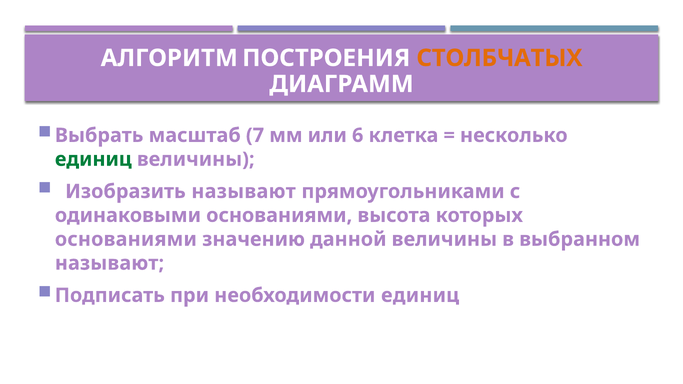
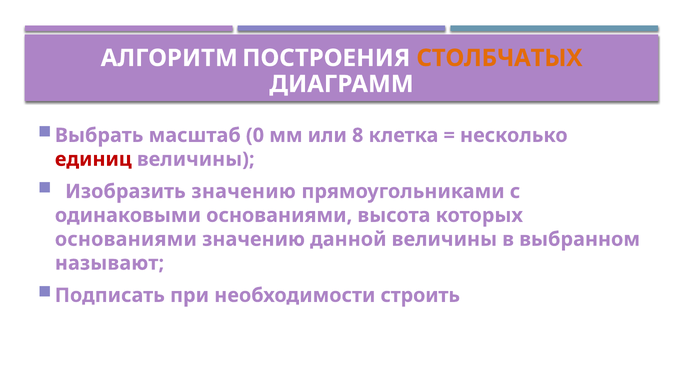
7: 7 -> 0 (255, 135)
6: 6 -> 8 (358, 135)
единиц colour: green -> red (93, 159)
Изобразить называют: называют -> значению (244, 192)
необходимости единиц: единиц -> строить (420, 295)
